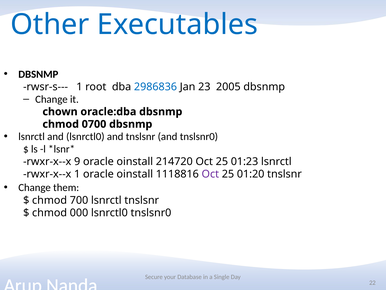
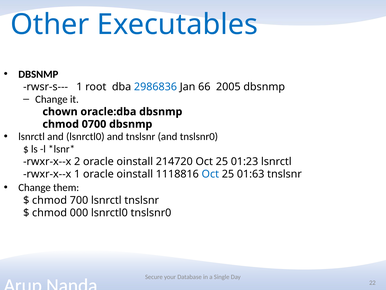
23: 23 -> 66 (204, 87)
9: 9 -> 2 (77, 161)
Oct colour: purple -> blue (210, 174)
01:20: 01:20 -> 01:63 (251, 174)
